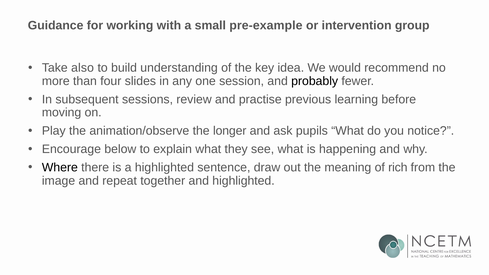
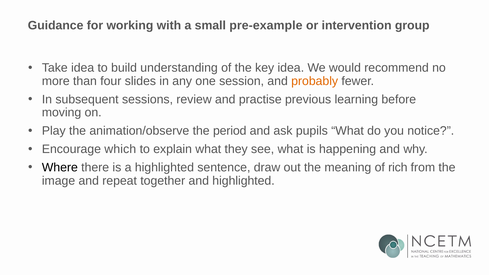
Take also: also -> idea (83, 68)
probably colour: black -> orange (315, 81)
longer: longer -> period (230, 131)
below: below -> which (120, 149)
